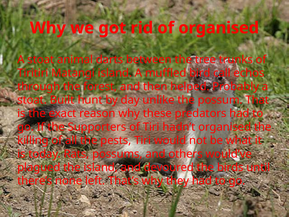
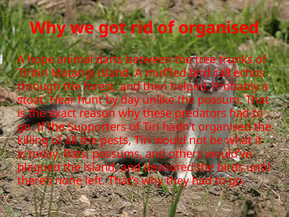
stoat: stoat -> hope (41, 60)
Built: Built -> Hear (62, 100)
